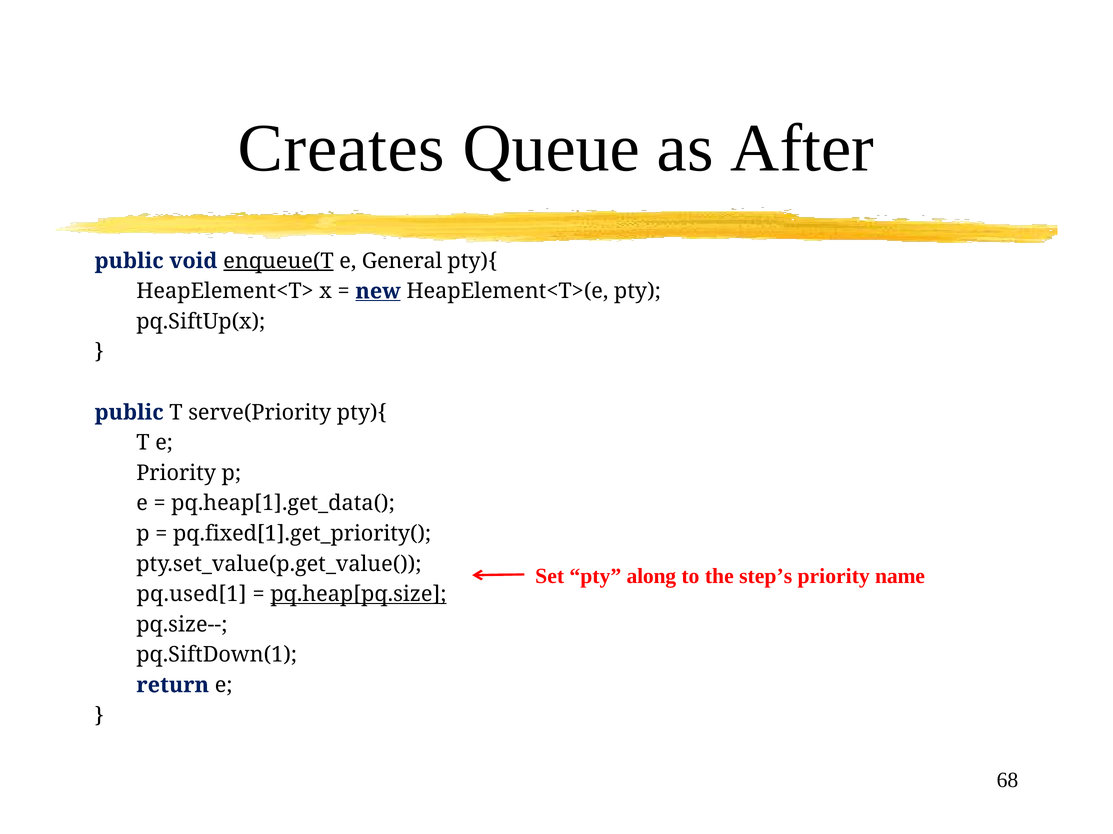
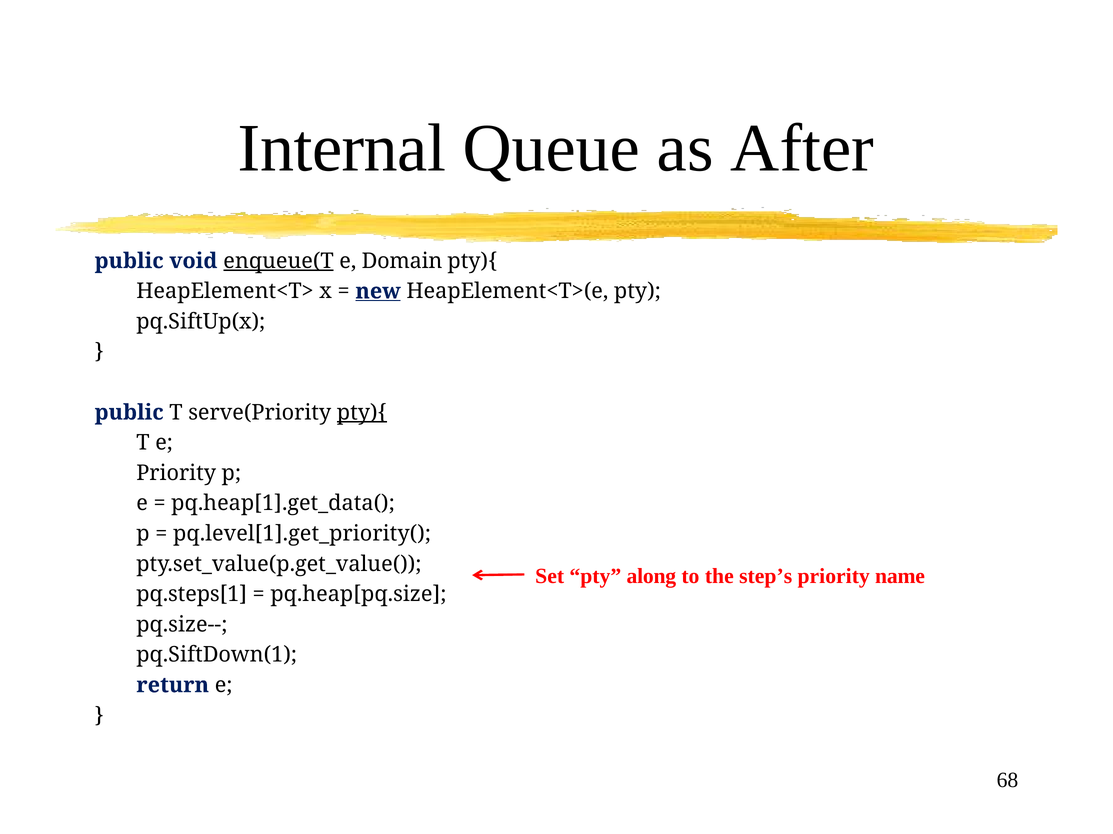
Creates: Creates -> Internal (342, 148)
General: General -> Domain (402, 261)
pty){ underline: none -> present (362, 413)
pq.fixed[1].get_priority(: pq.fixed[1].get_priority( -> pq.level[1].get_priority( (302, 534)
pq.used[1: pq.used[1 -> pq.steps[1 (192, 595)
pq.heap[pq.size underline: present -> none (358, 595)
